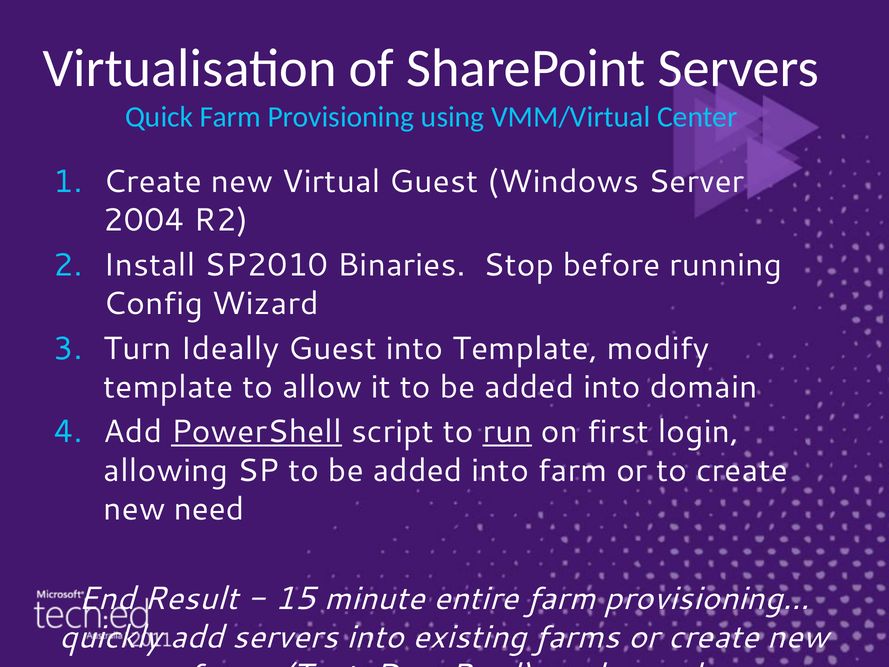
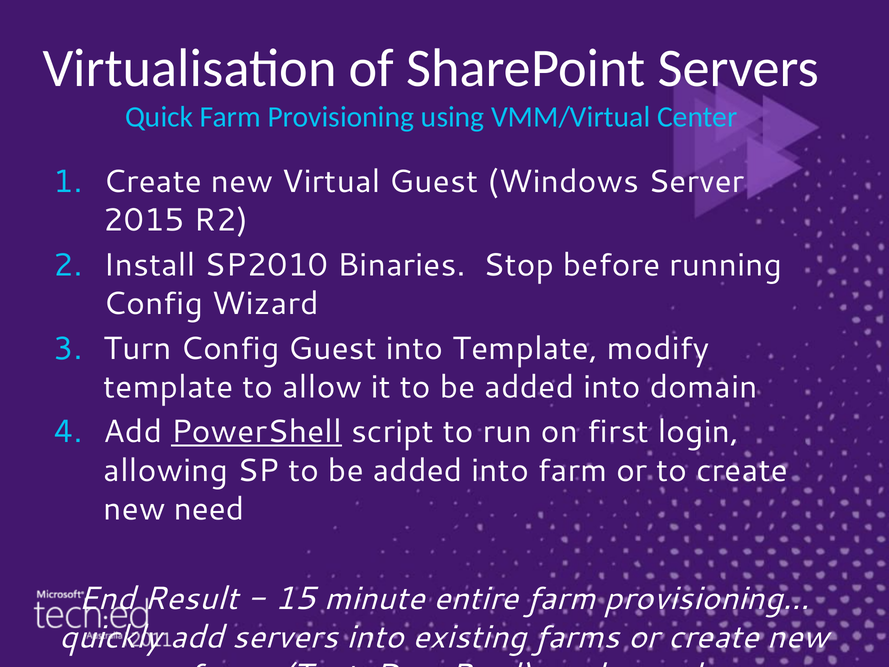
2004: 2004 -> 2015 (144, 220)
Turn Ideally: Ideally -> Config (230, 348)
run underline: present -> none (507, 432)
